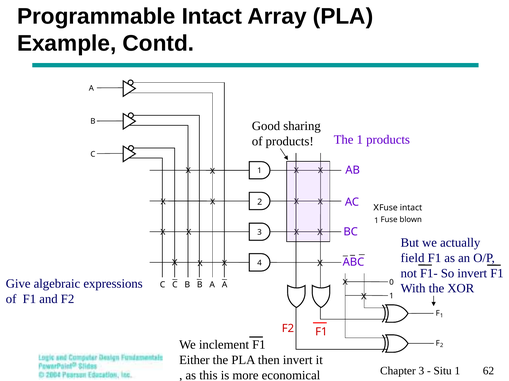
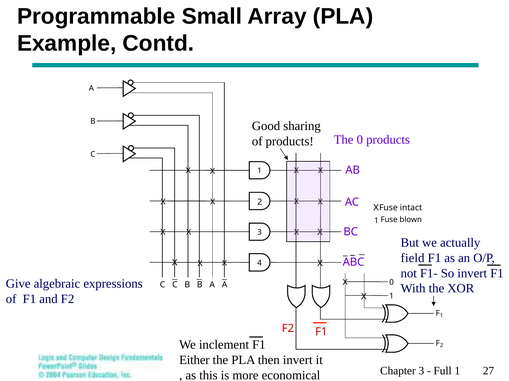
Programmable Intact: Intact -> Small (212, 16)
The 1: 1 -> 0 (360, 140)
Situ: Situ -> Full (443, 371)
62: 62 -> 27 (489, 371)
